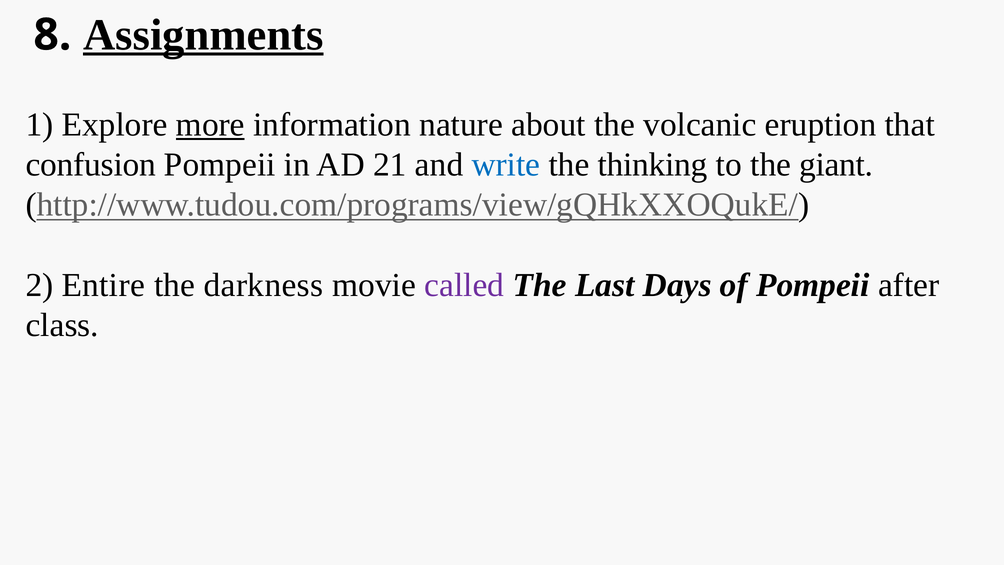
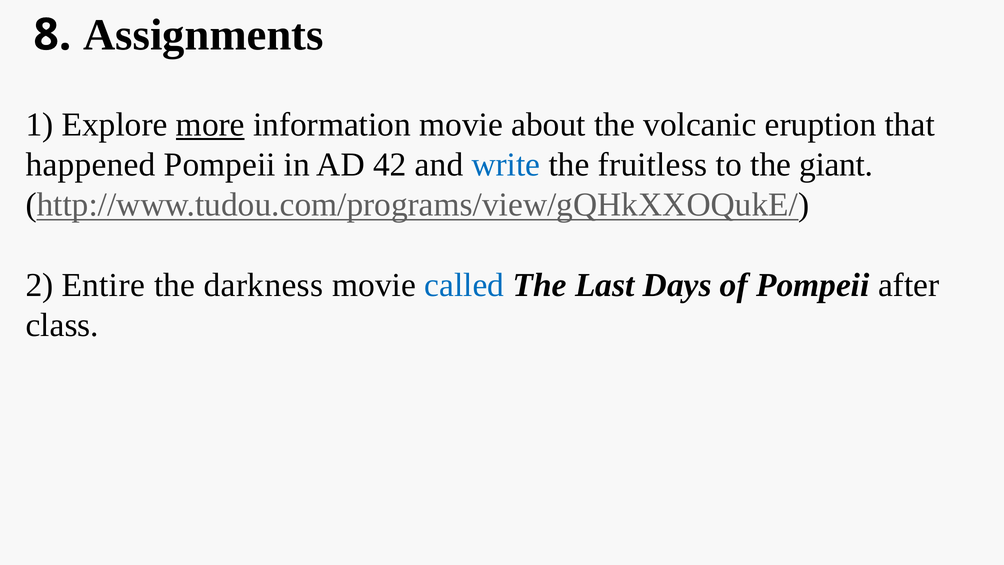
Assignments underline: present -> none (203, 35)
information nature: nature -> movie (461, 124)
confusion: confusion -> happened (90, 165)
21: 21 -> 42 (390, 165)
thinking: thinking -> fruitless (653, 165)
called colour: purple -> blue (464, 285)
